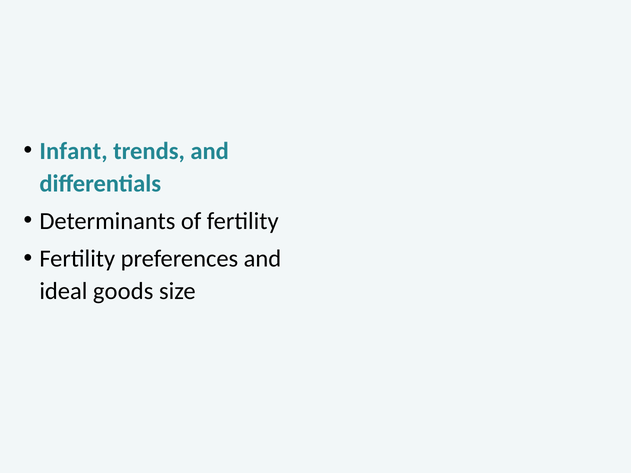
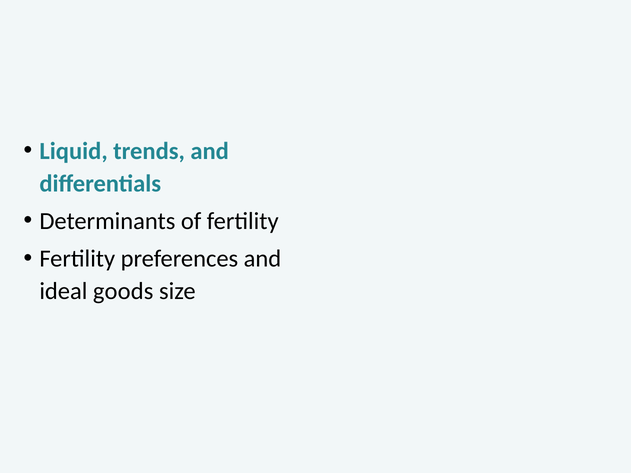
Infant: Infant -> Liquid (74, 151)
